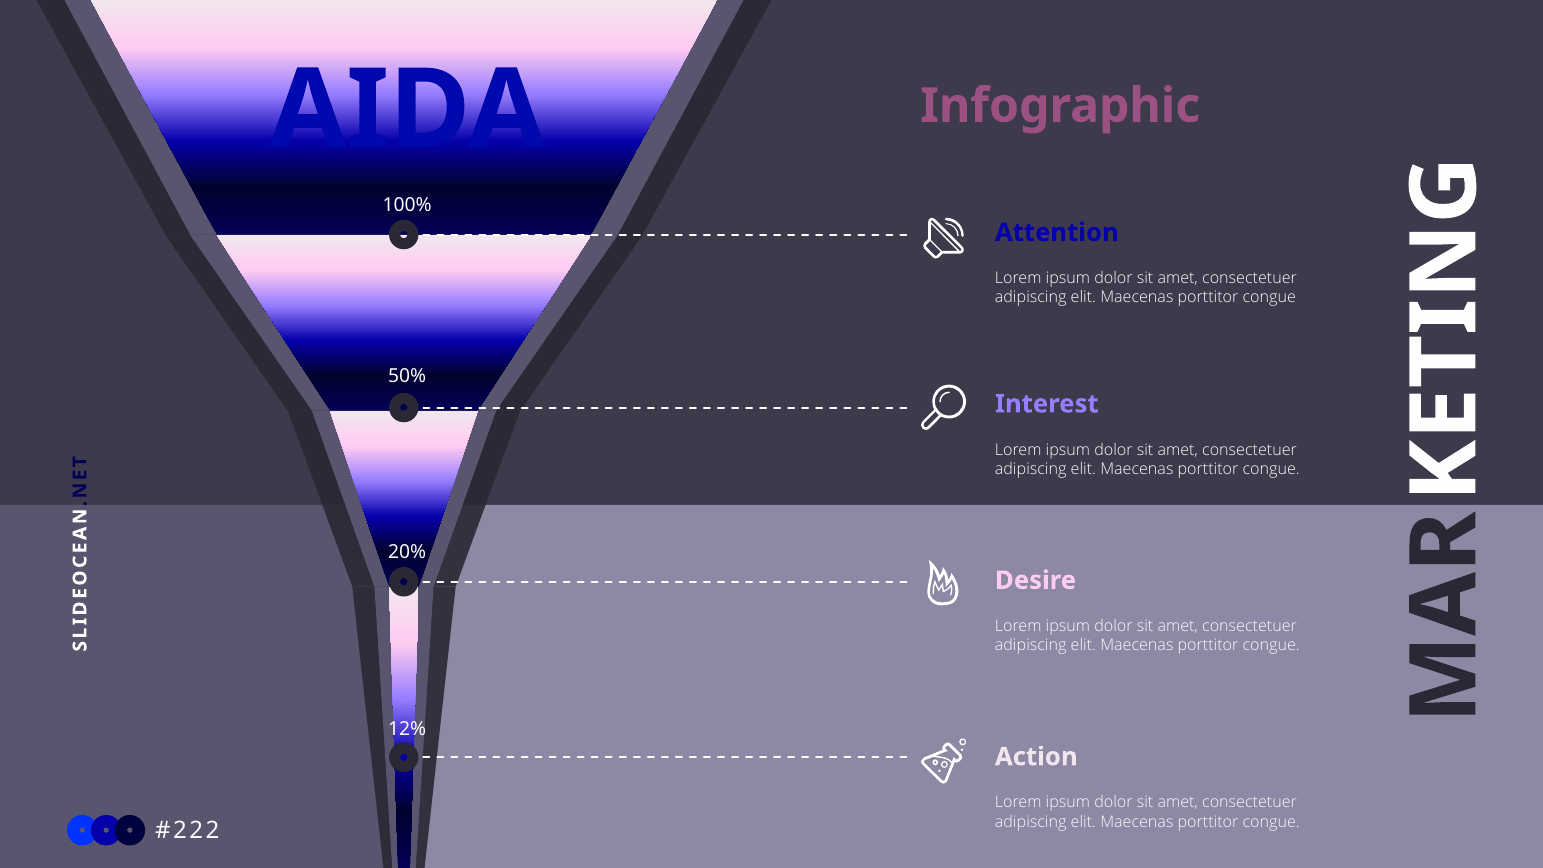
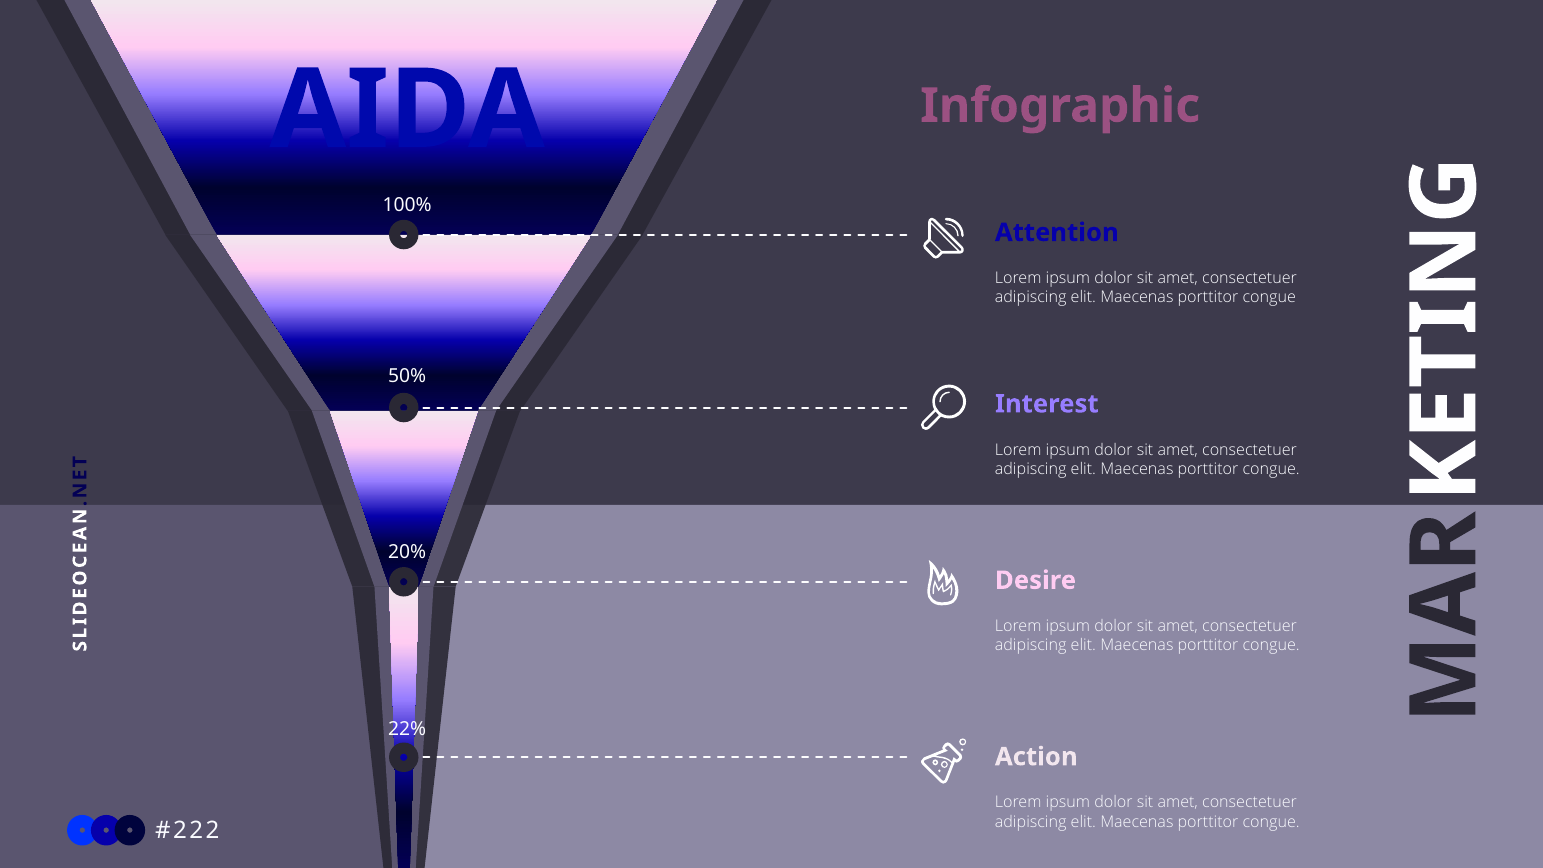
12%: 12% -> 22% (407, 729)
